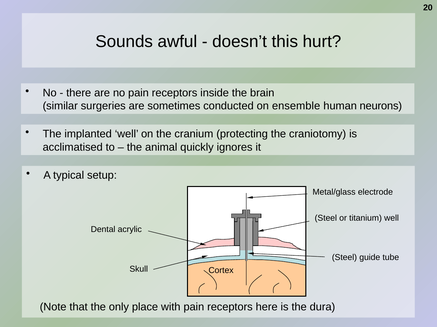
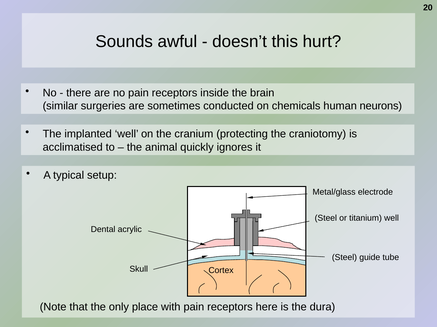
ensemble: ensemble -> chemicals (296, 106)
